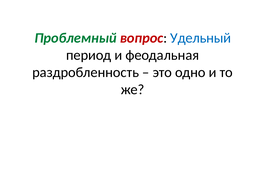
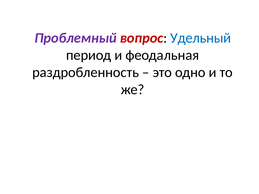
Проблемный colour: green -> purple (76, 38)
